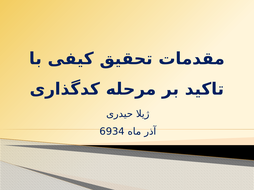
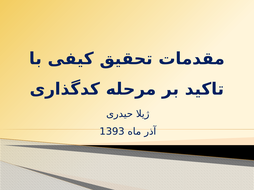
6934: 6934 -> 1393 (112, 132)
